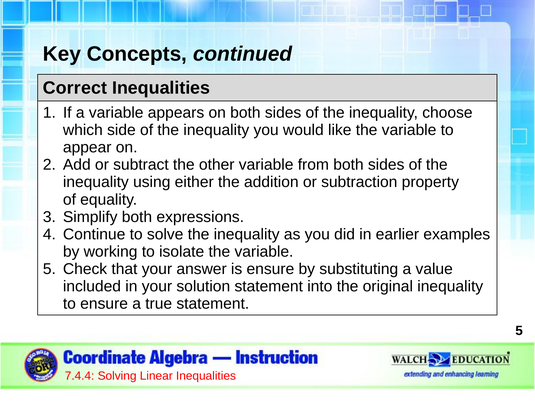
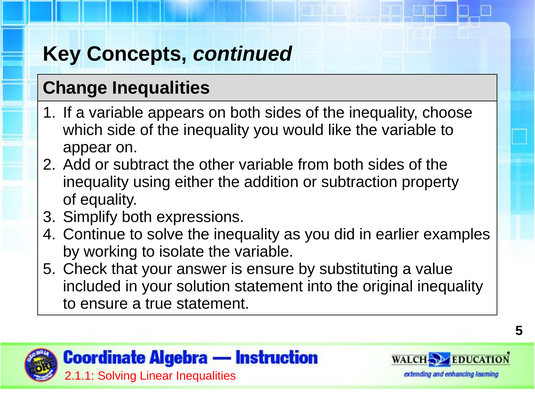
Correct: Correct -> Change (75, 88)
7.4.4: 7.4.4 -> 2.1.1 (80, 376)
